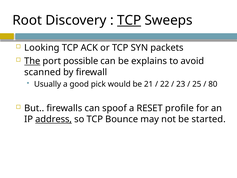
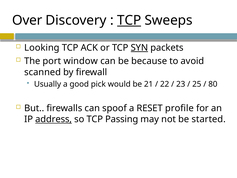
Root: Root -> Over (27, 20)
SYN underline: none -> present (139, 48)
The underline: present -> none (32, 61)
possible: possible -> window (81, 61)
explains: explains -> because (149, 61)
Bounce: Bounce -> Passing (122, 119)
